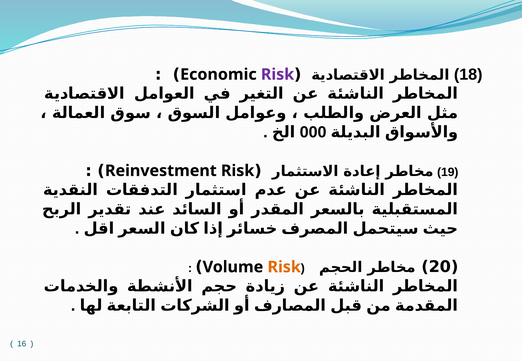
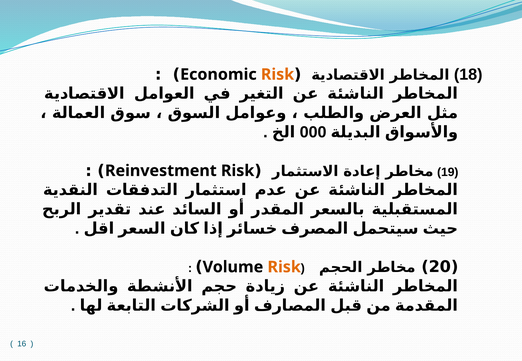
Risk colour: purple -> orange (277, 75)
